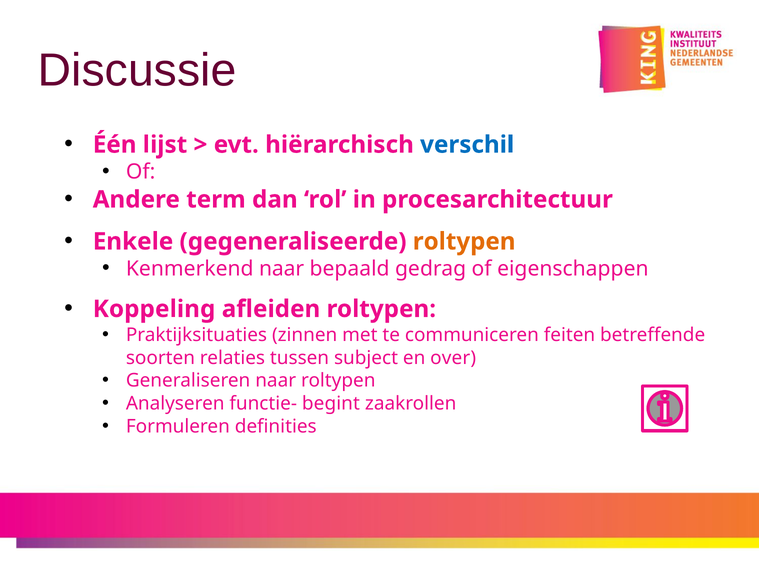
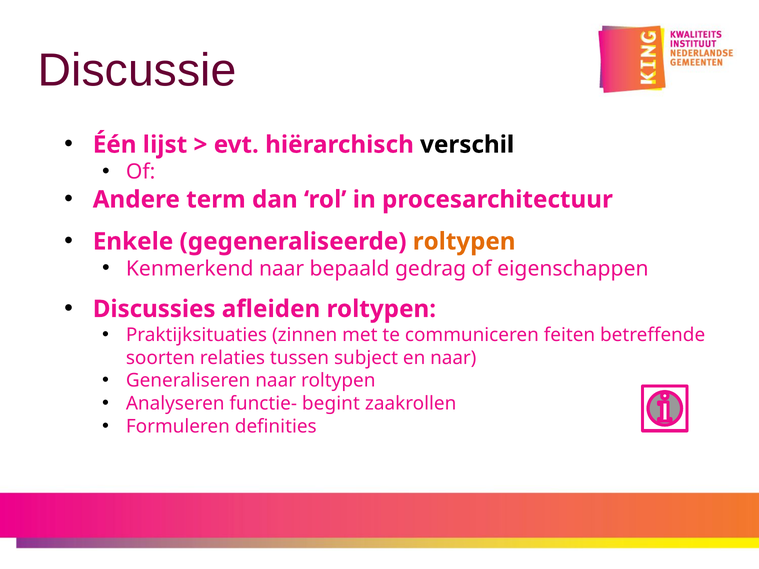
verschil colour: blue -> black (467, 145)
Koppeling: Koppeling -> Discussies (154, 309)
en over: over -> naar (453, 358)
